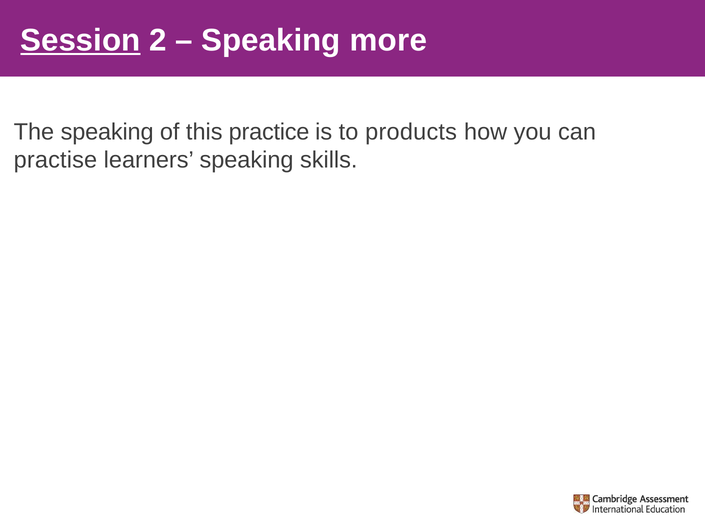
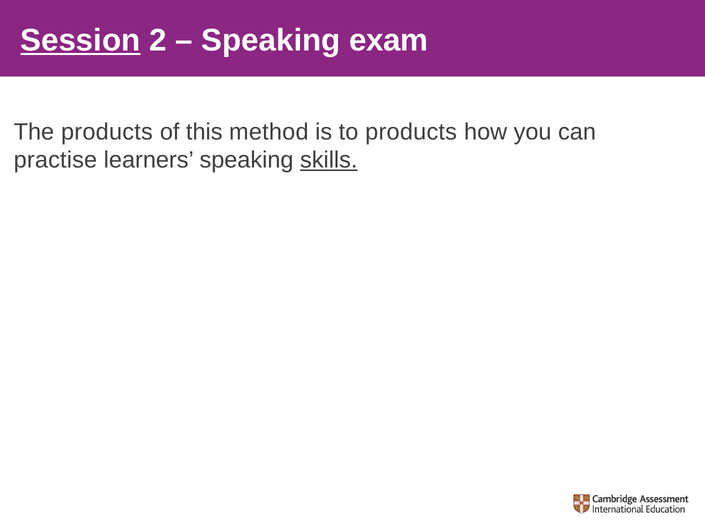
more: more -> exam (389, 40)
The speaking: speaking -> products (107, 132)
practice: practice -> method (269, 132)
skills underline: none -> present (329, 160)
